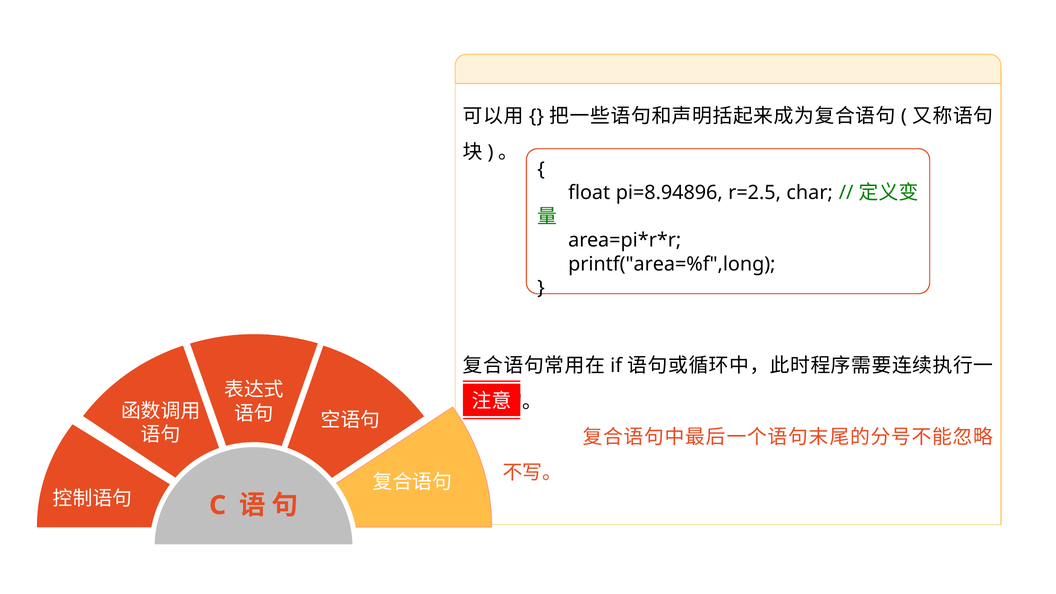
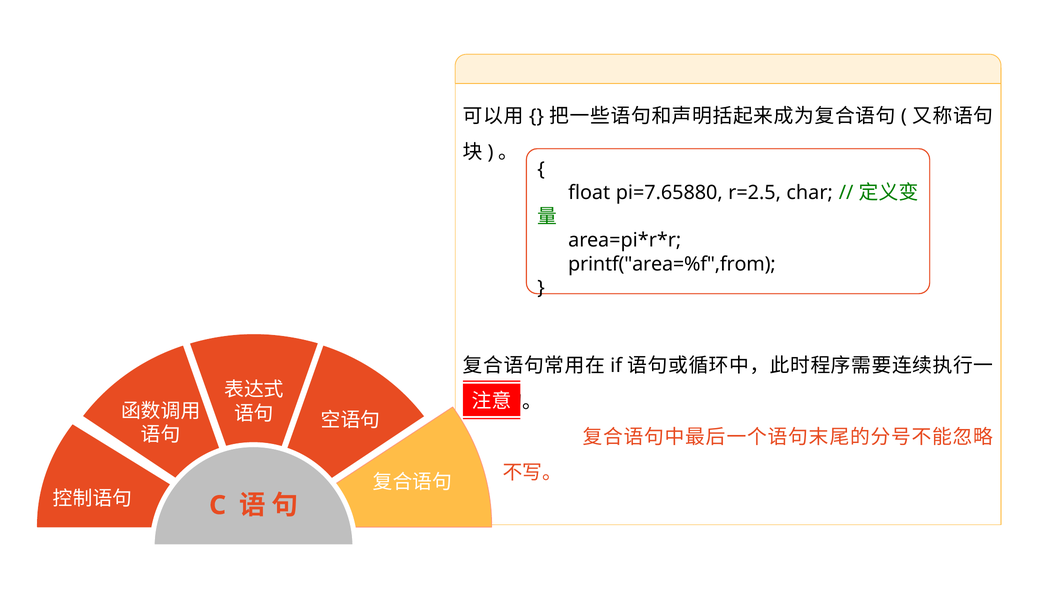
pi=8.94896: pi=8.94896 -> pi=7.65880 (669, 193)
printf("area=%f",long: printf("area=%f",long -> printf("area=%f",from (672, 264)
